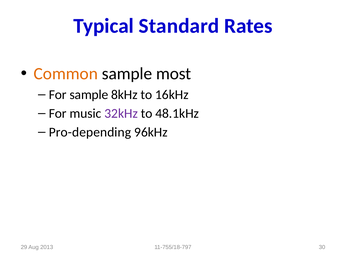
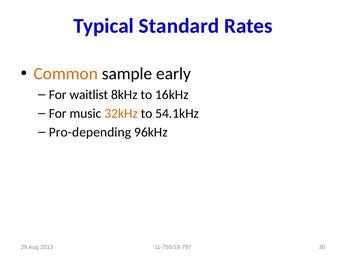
most: most -> early (174, 74)
For sample: sample -> waitlist (89, 95)
32kHz colour: purple -> orange (121, 114)
48.1kHz: 48.1kHz -> 54.1kHz (177, 114)
